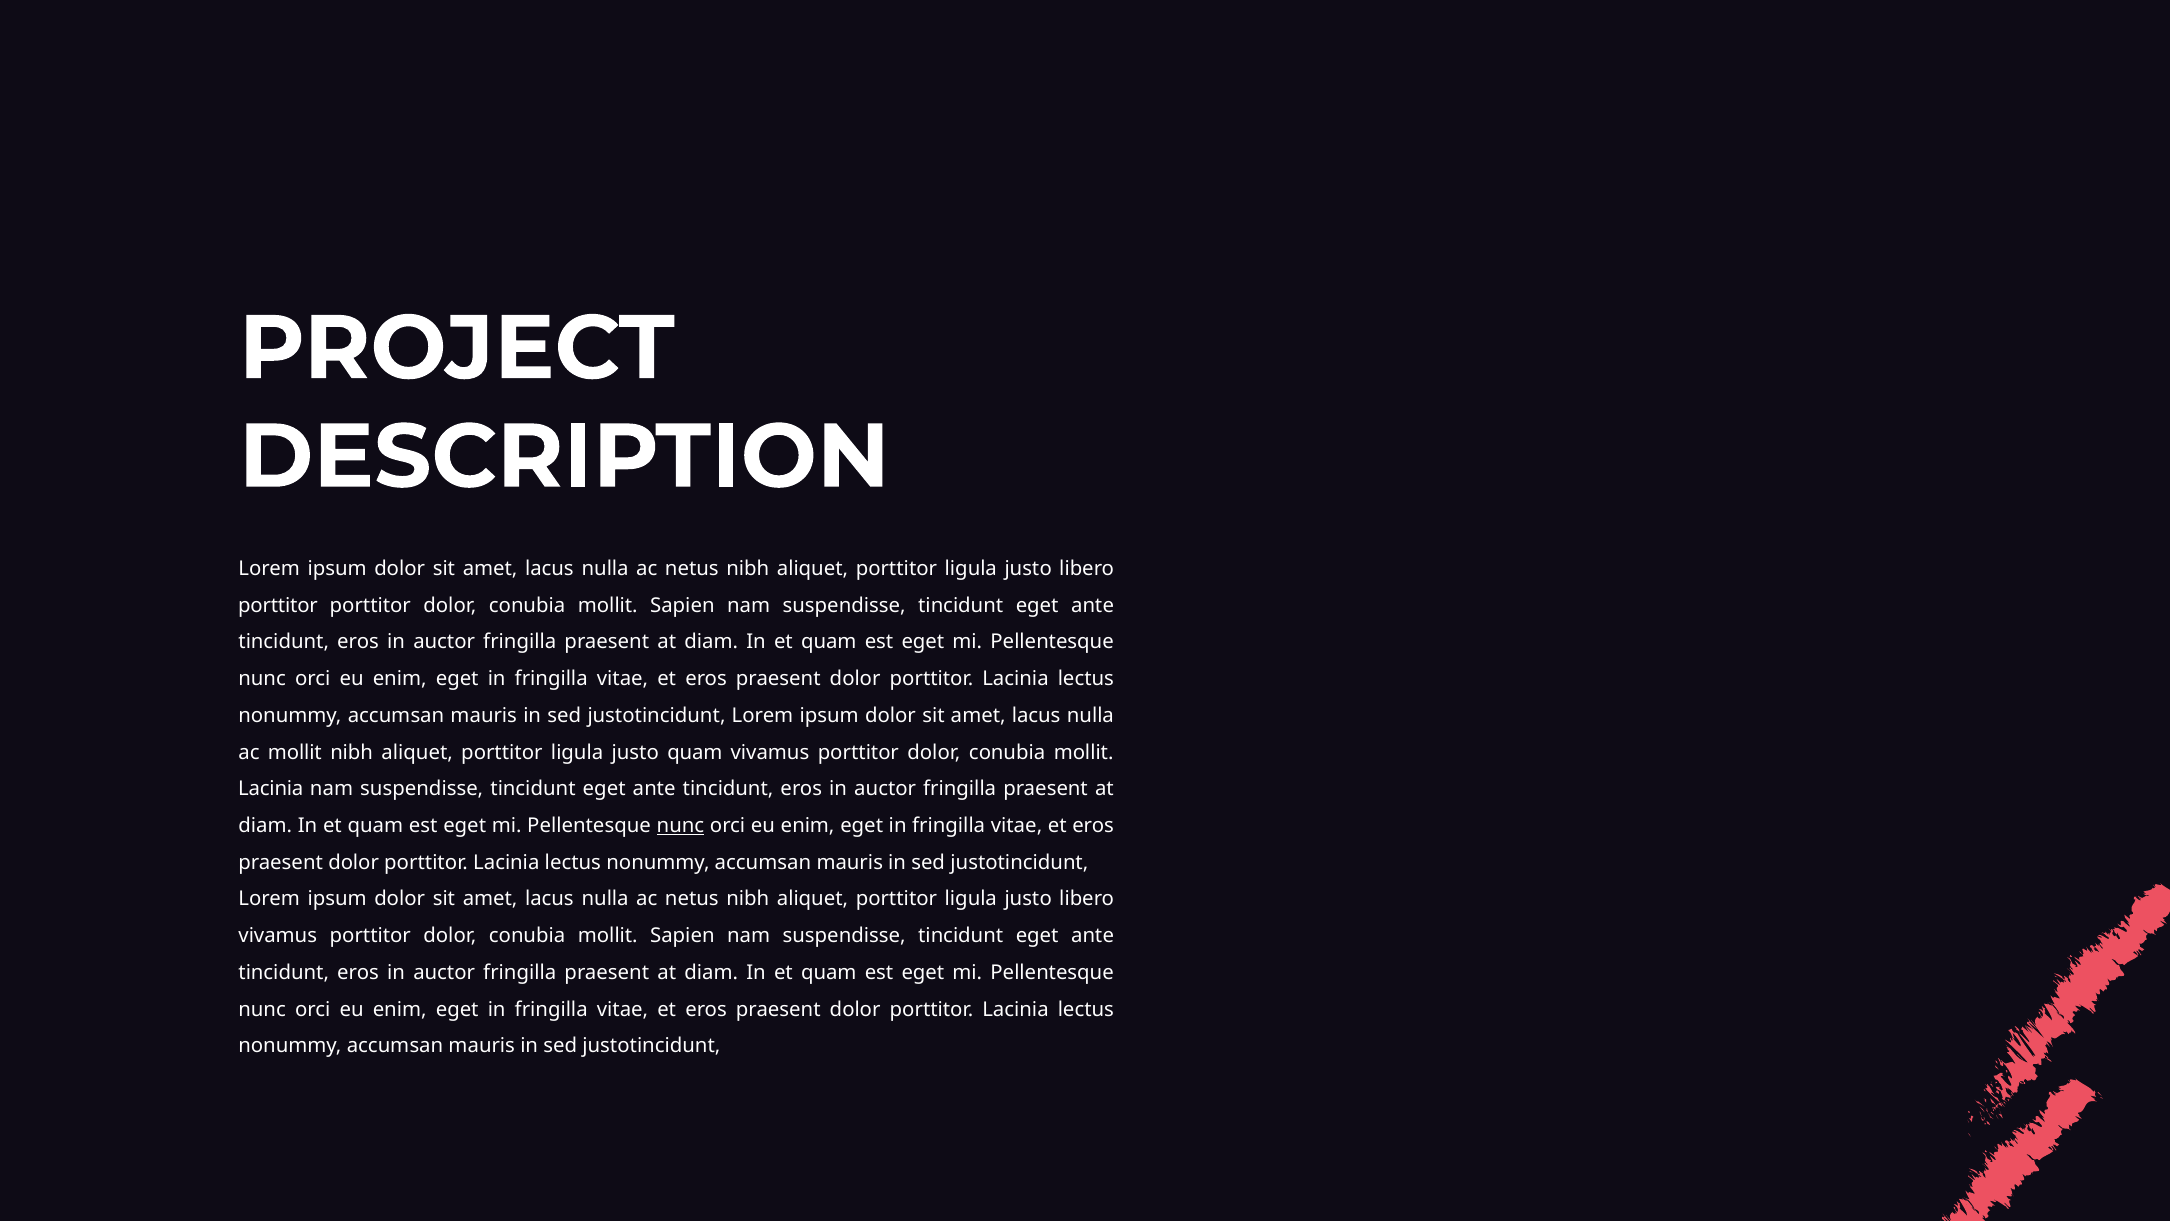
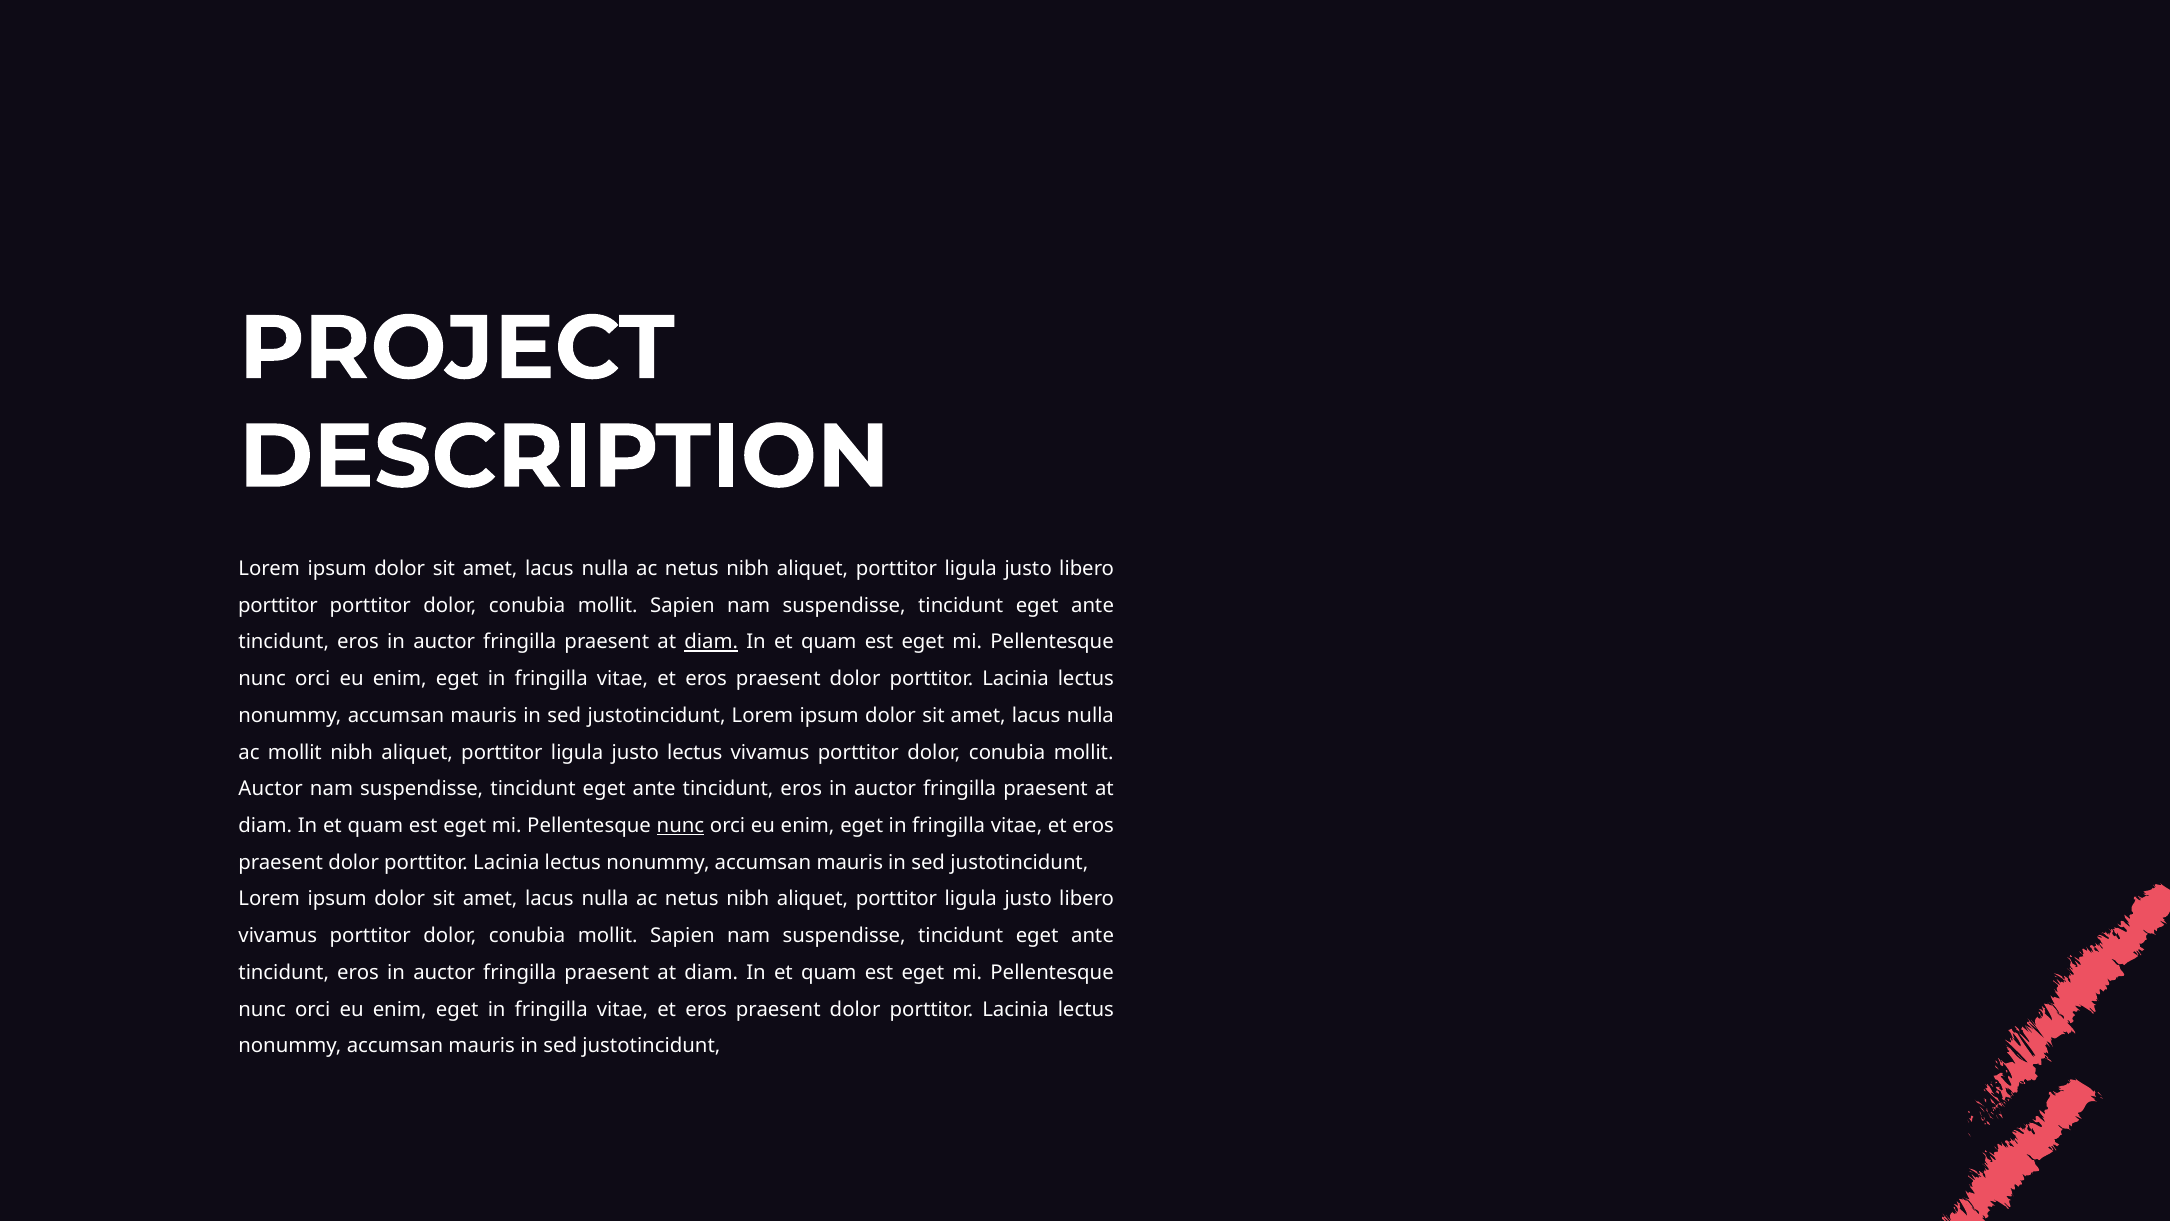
diam underline: none -> present (711, 642)
justo quam: quam -> lectus (695, 752)
Lacinia: Lacinia -> Auctor (271, 789)
